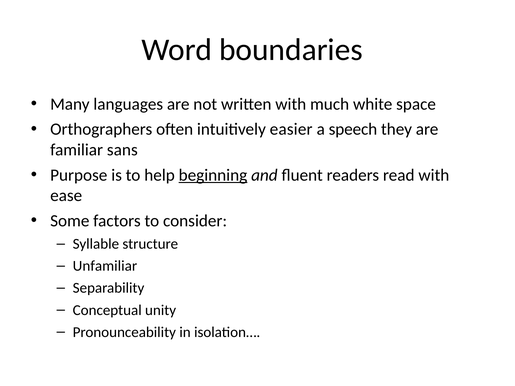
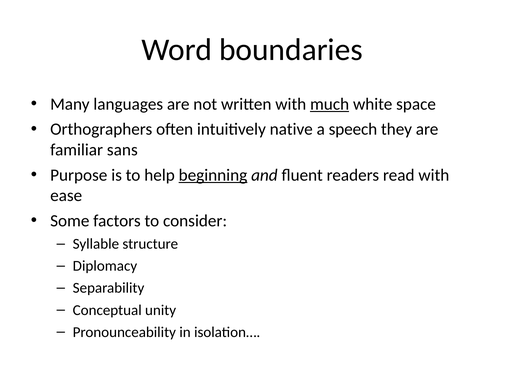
much underline: none -> present (330, 104)
easier: easier -> native (291, 129)
Unfamiliar: Unfamiliar -> Diplomacy (105, 266)
